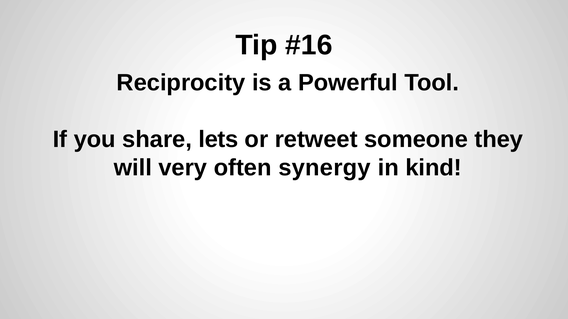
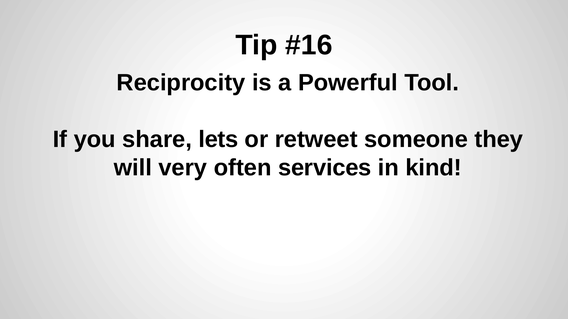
synergy: synergy -> services (325, 168)
